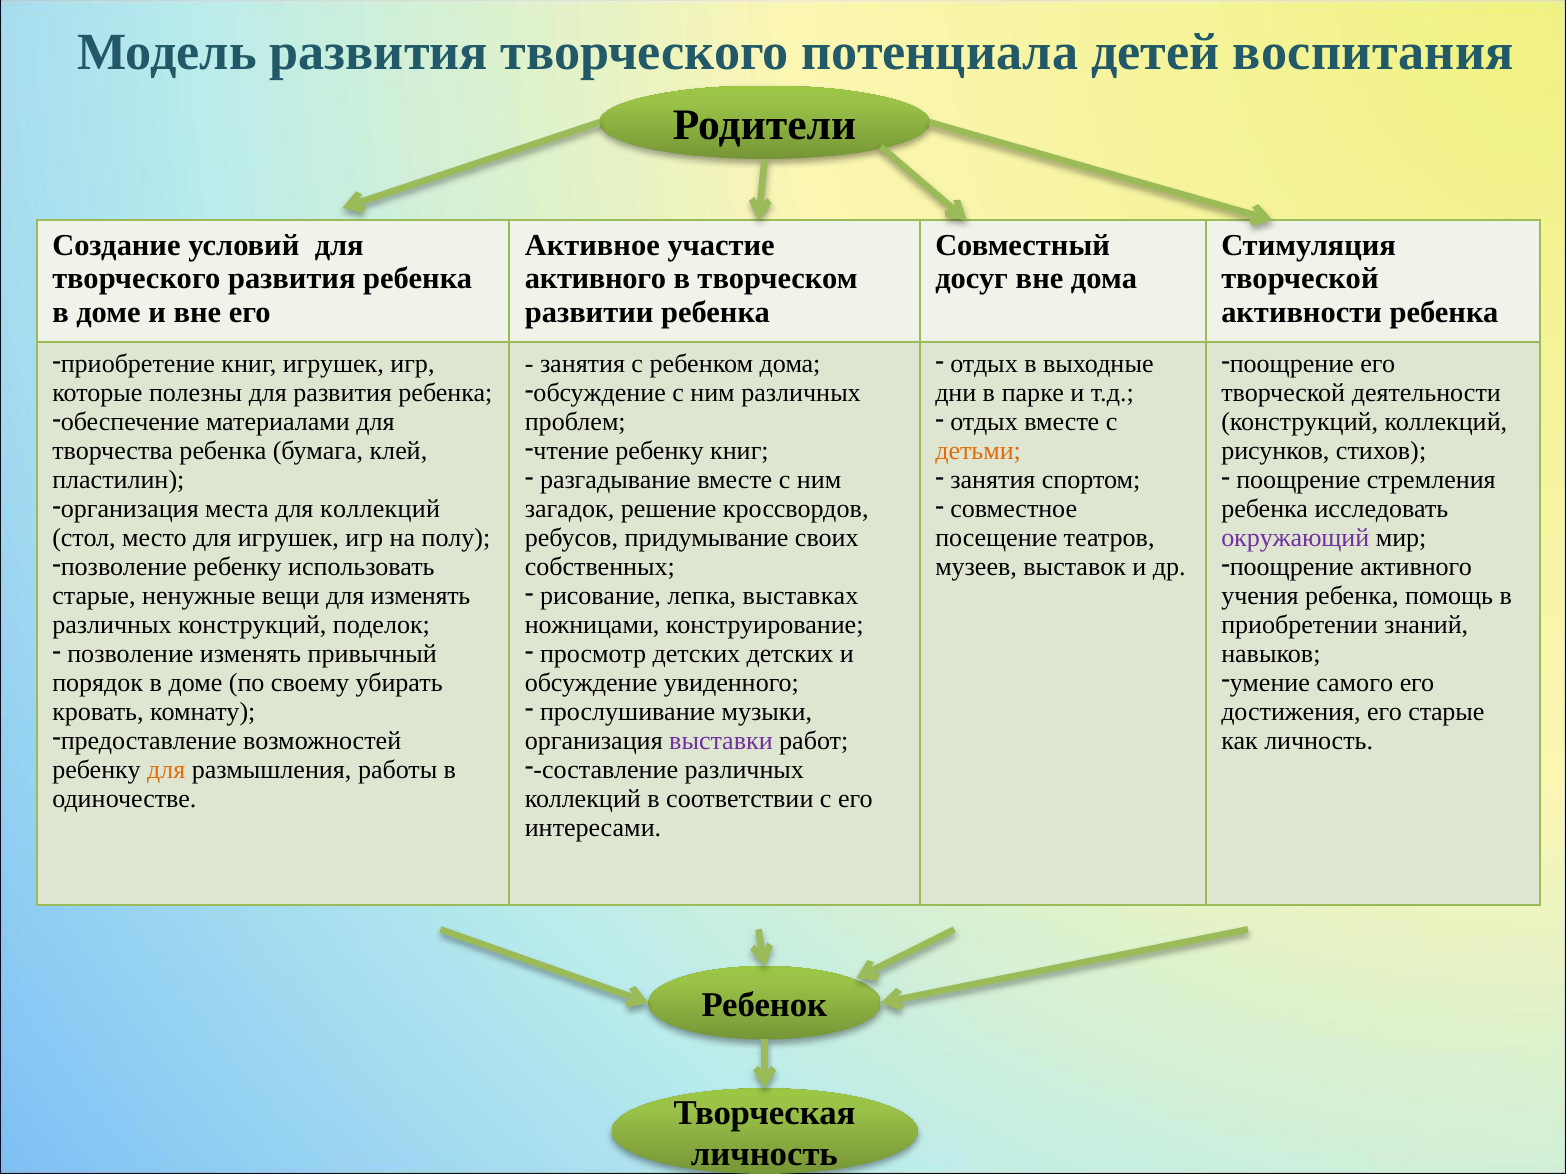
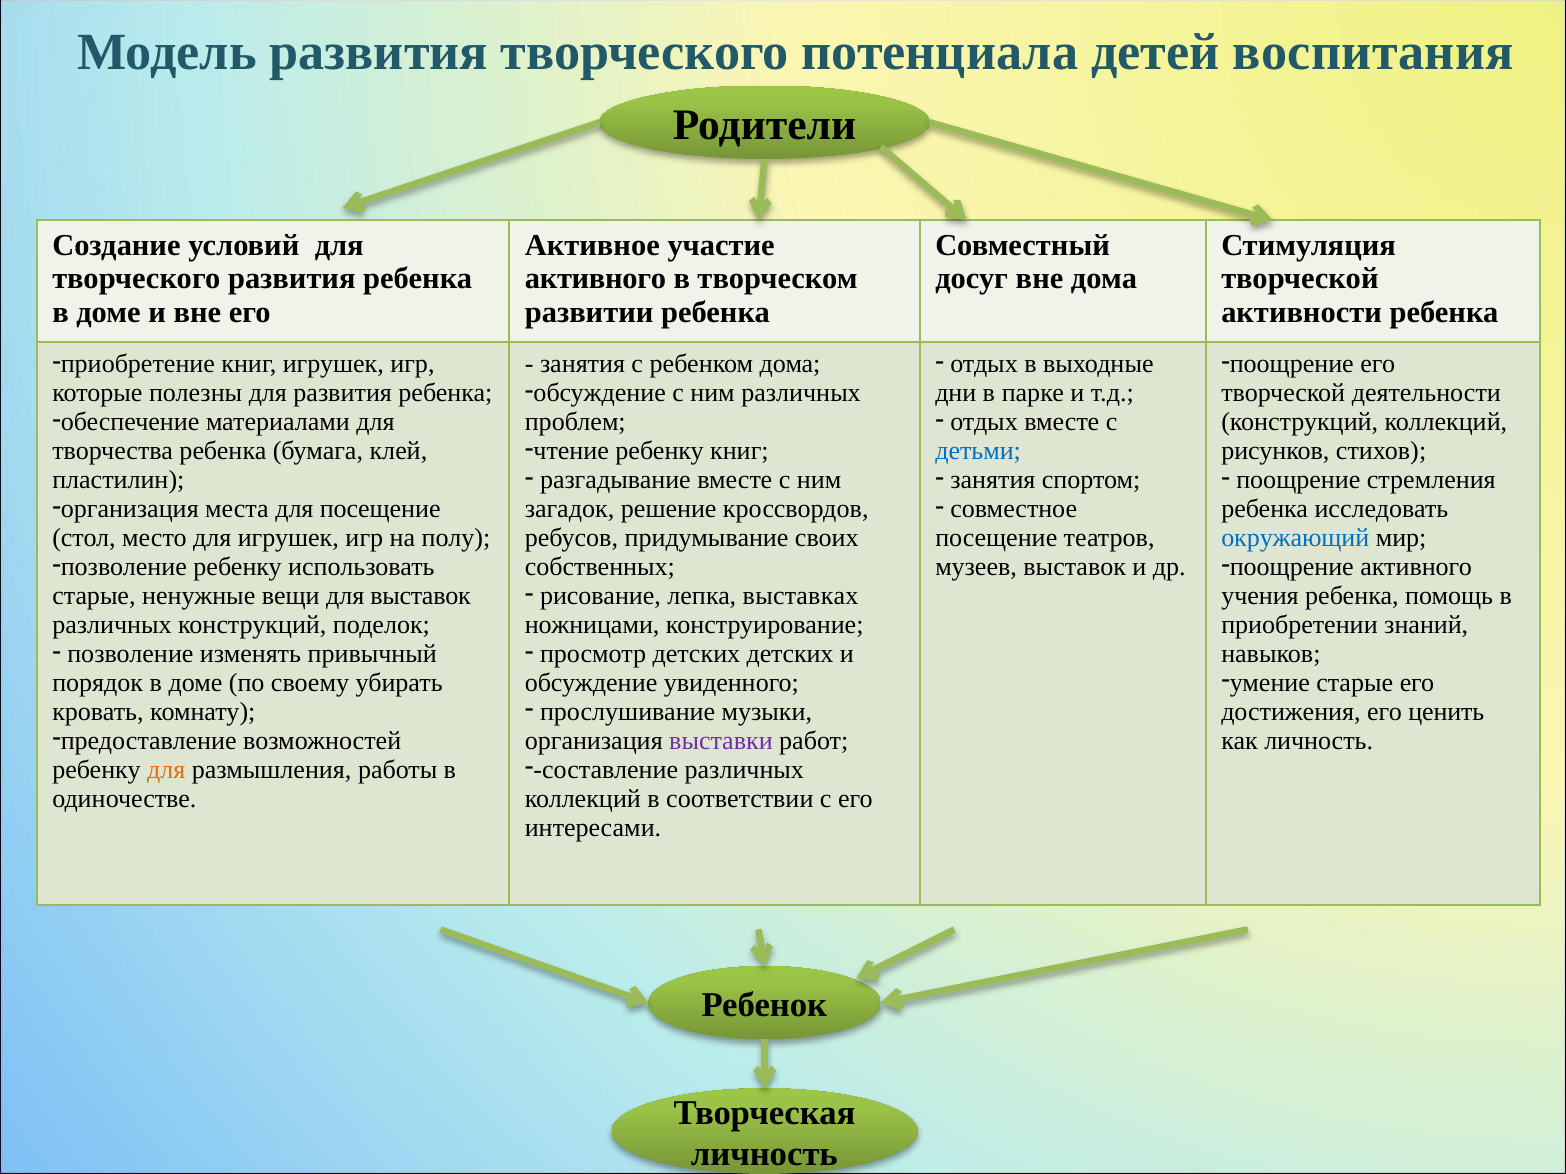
детьми colour: orange -> blue (978, 451)
для коллекций: коллекций -> посещение (380, 509)
окружающий colour: purple -> blue (1295, 538)
для изменять: изменять -> выставок (420, 596)
умение самого: самого -> старые (1355, 683)
его старые: старые -> ценить (1446, 712)
